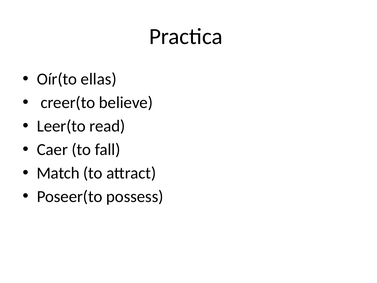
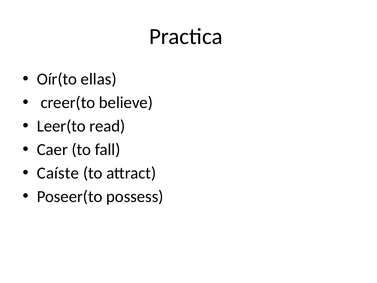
Match: Match -> Caíste (58, 173)
